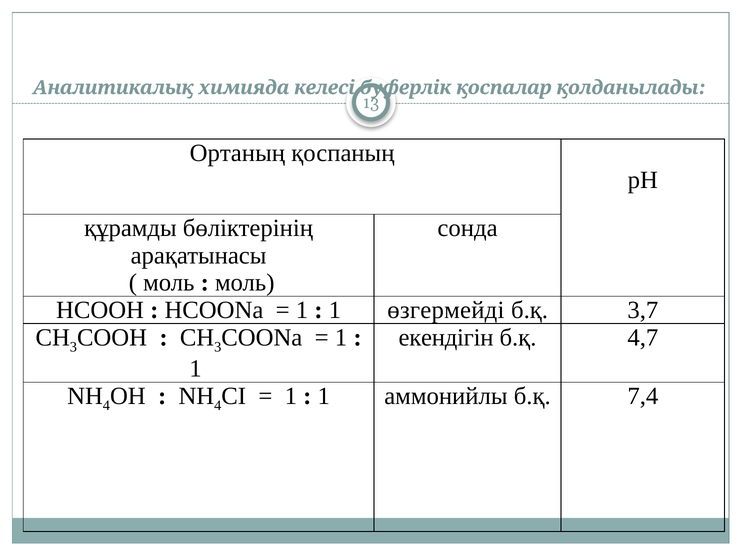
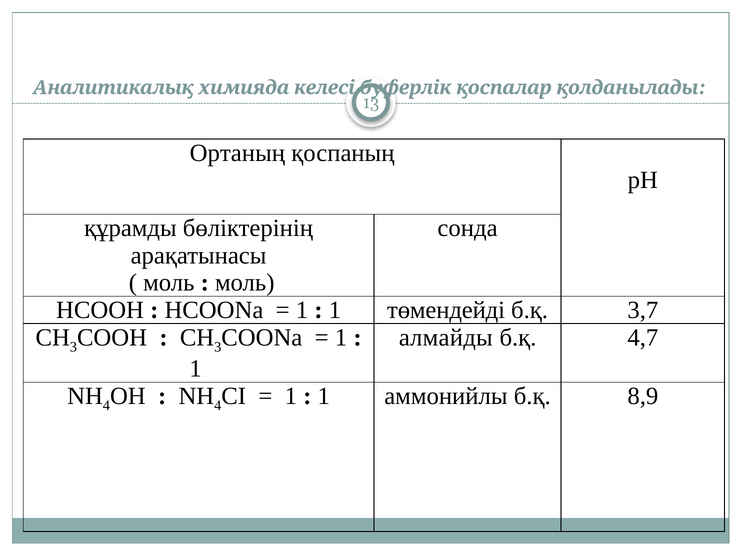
өзгермейді: өзгермейді -> төмендейді (446, 310)
екендігін: екендігін -> алмайды (446, 338)
7,4: 7,4 -> 8,9 (643, 396)
